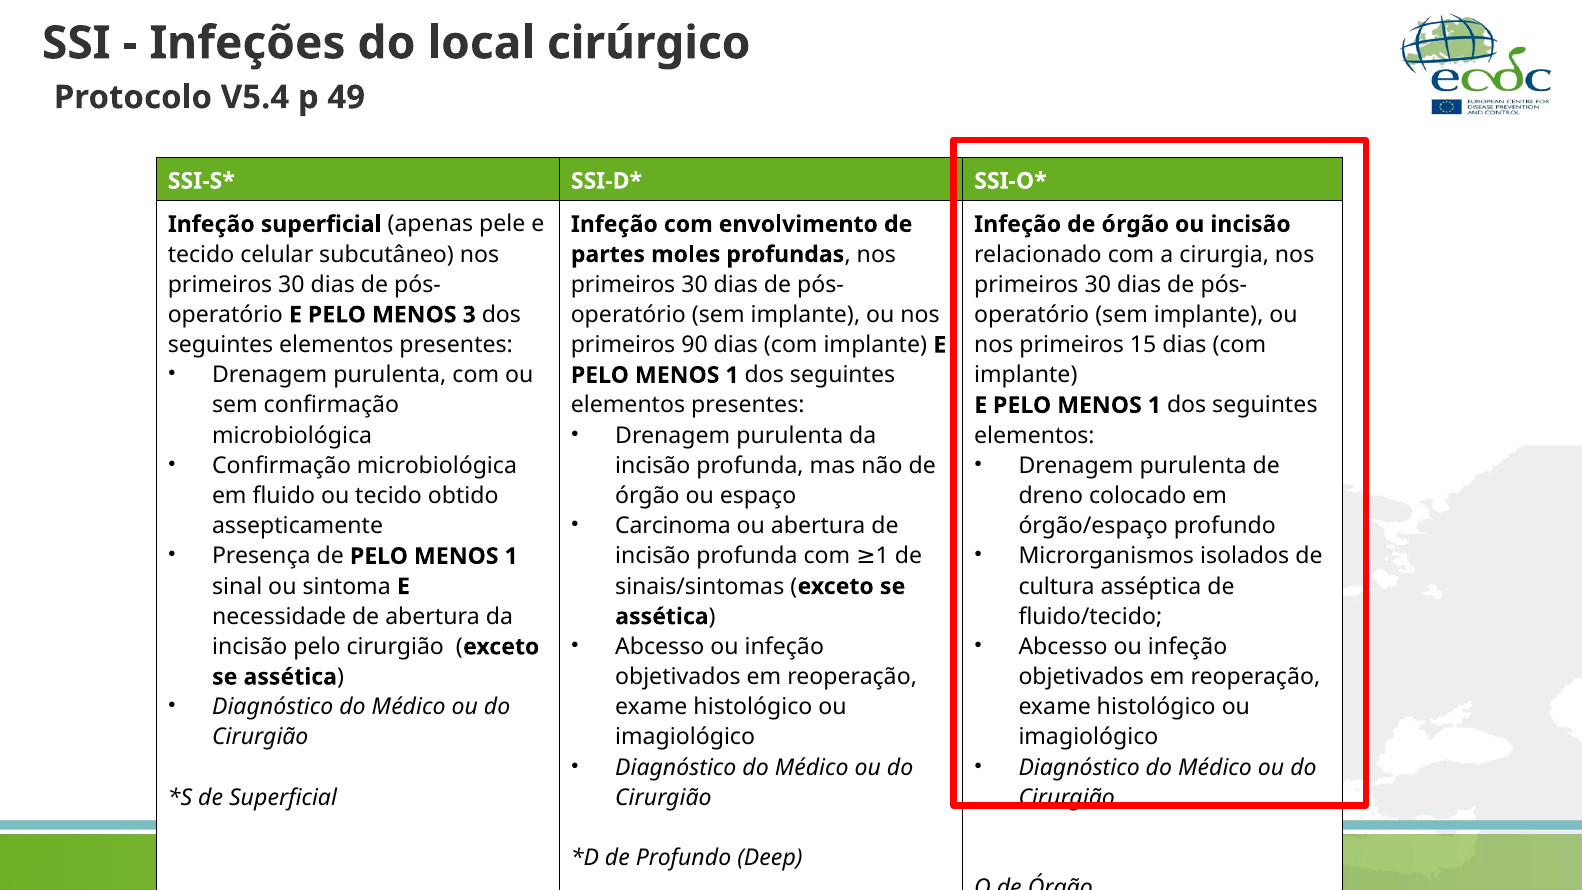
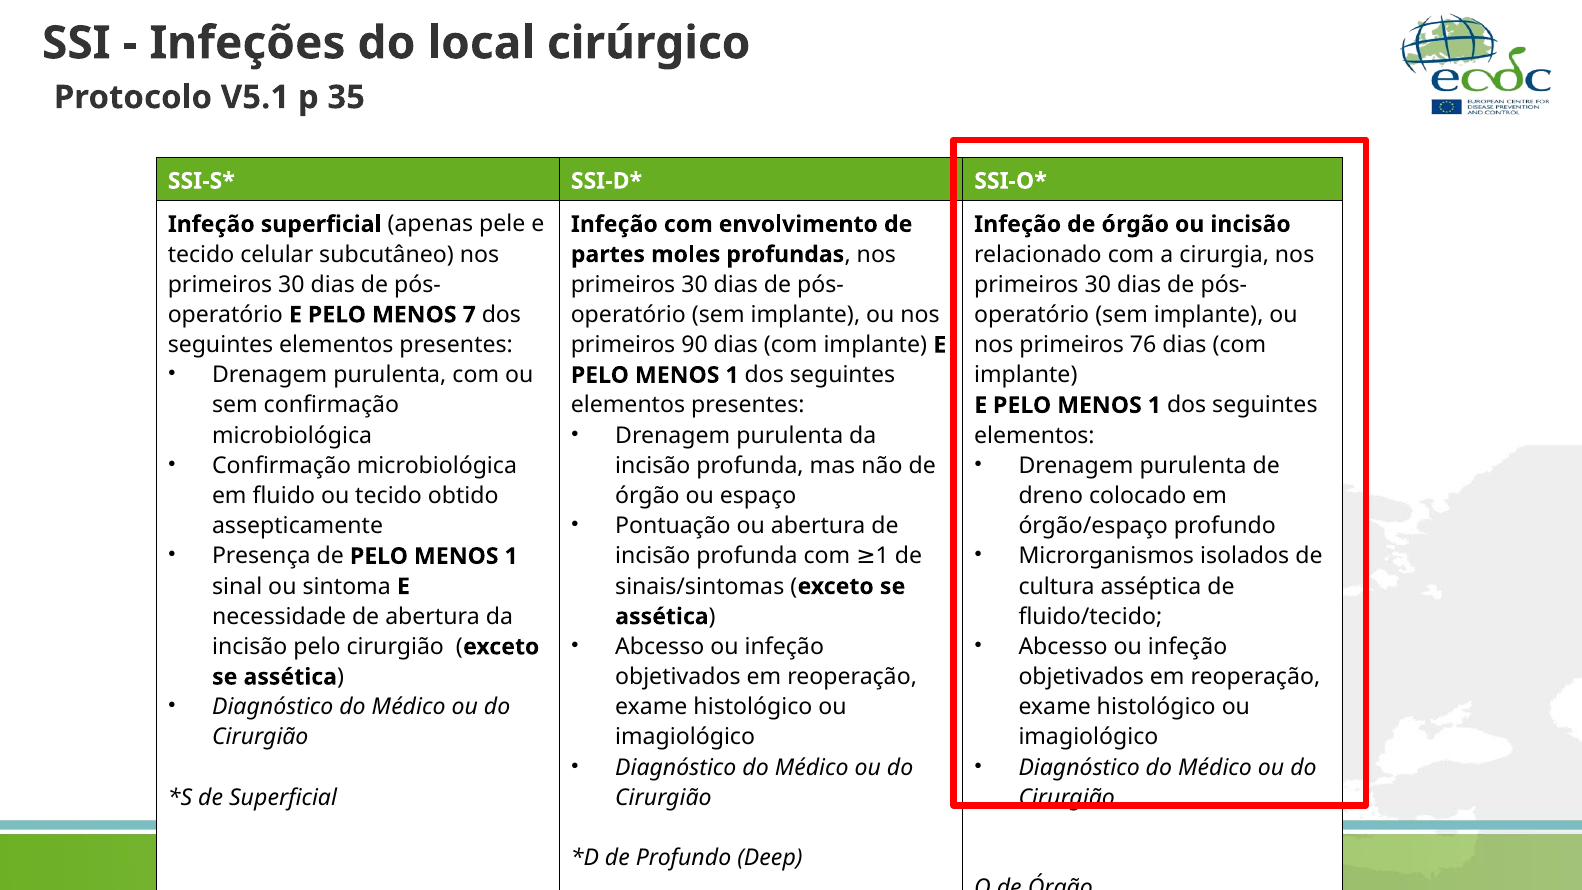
V5.4: V5.4 -> V5.1 (255, 97)
49: 49 -> 35 (346, 97)
3: 3 -> 7 (469, 315)
15: 15 -> 76 (1143, 345)
Carcinoma: Carcinoma -> Pontuação (673, 526)
